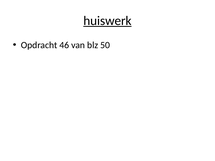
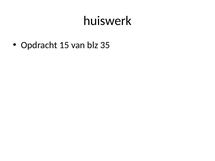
huiswerk underline: present -> none (107, 21)
46: 46 -> 15 (64, 45)
50: 50 -> 35 (105, 45)
